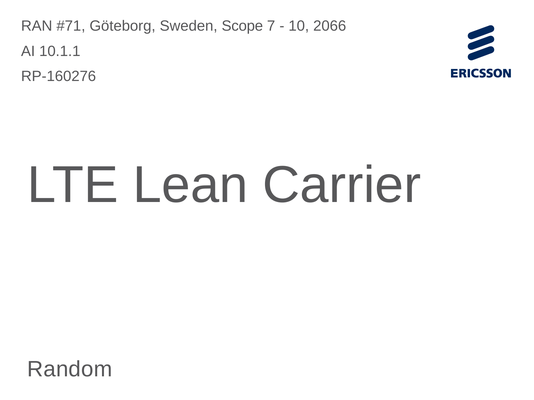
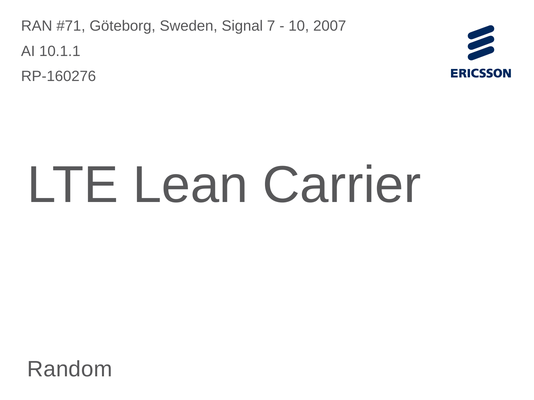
Scope: Scope -> Signal (242, 26)
2066: 2066 -> 2007 (330, 26)
